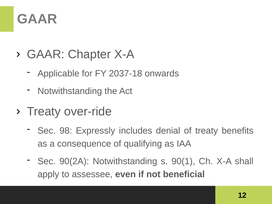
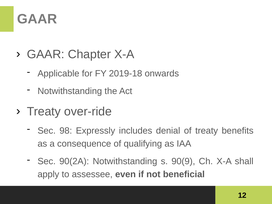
2037-18: 2037-18 -> 2019-18 (126, 74)
90(1: 90(1 -> 90(9 (183, 161)
